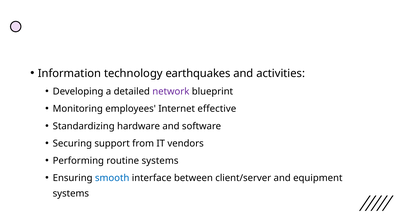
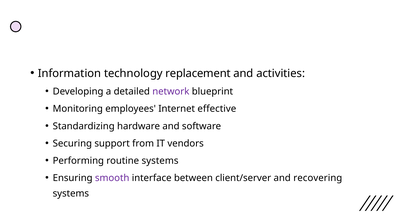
earthquakes: earthquakes -> replacement (198, 73)
smooth colour: blue -> purple (112, 178)
equipment: equipment -> recovering (318, 178)
